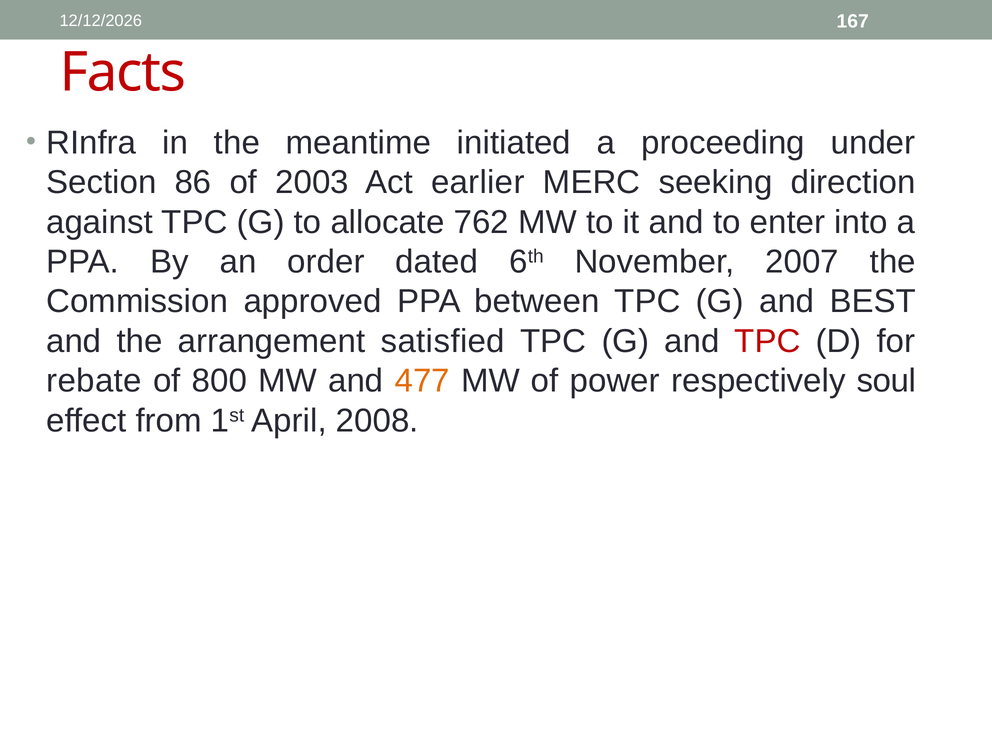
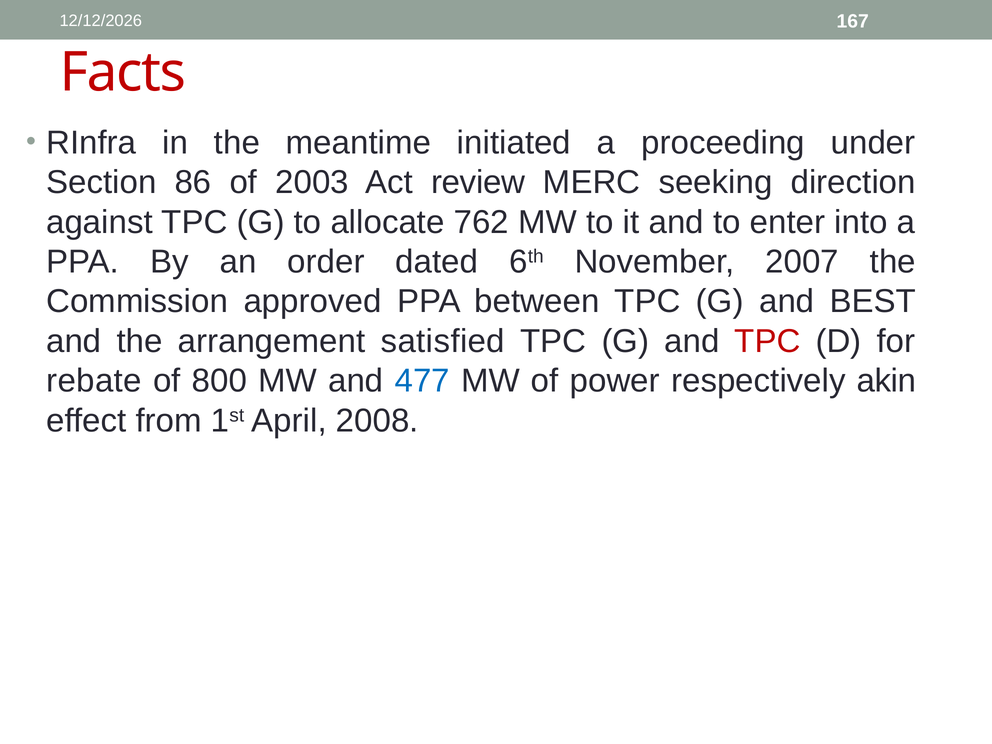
earlier: earlier -> review (478, 183)
477 colour: orange -> blue (422, 381)
soul: soul -> akin (886, 381)
